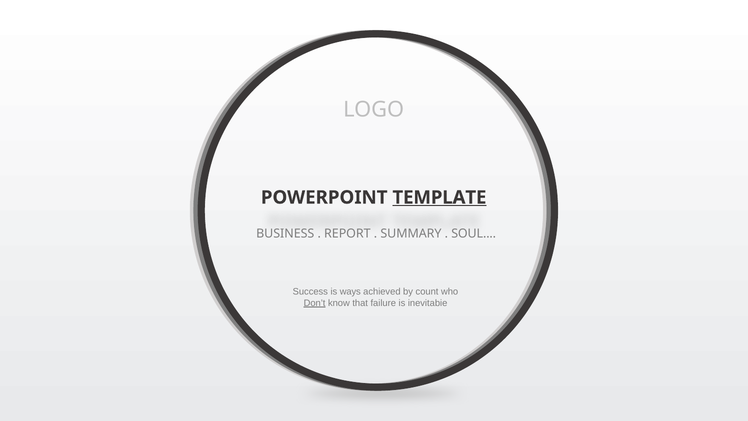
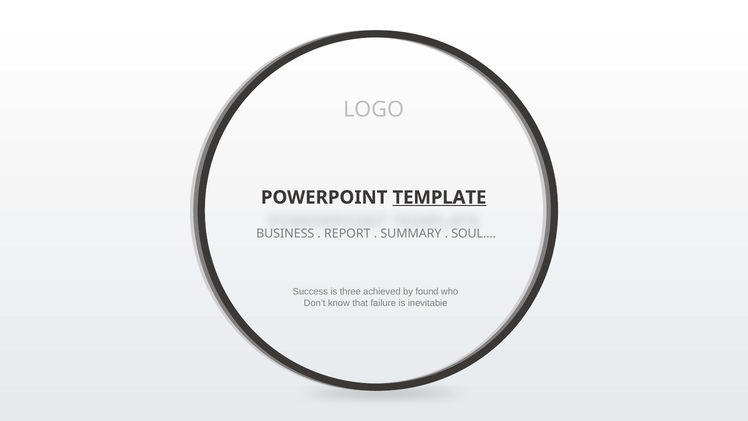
ways: ways -> three (350, 292)
count: count -> found (427, 292)
Don’t underline: present -> none (315, 303)
